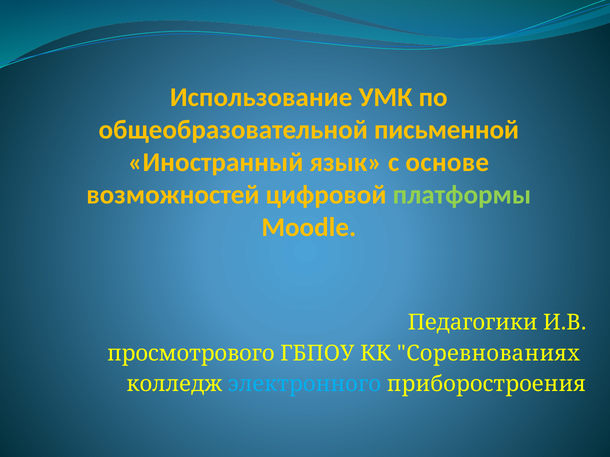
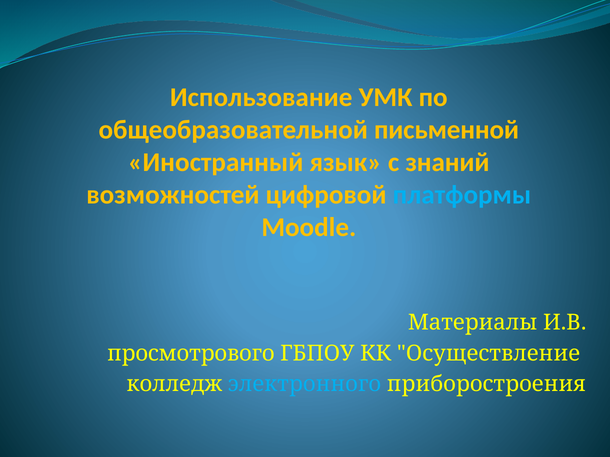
основе: основе -> знаний (447, 162)
платформы colour: light green -> light blue (462, 195)
Педагогики: Педагогики -> Материалы (473, 323)
Соревнованиях: Соревнованиях -> Осуществление (489, 354)
